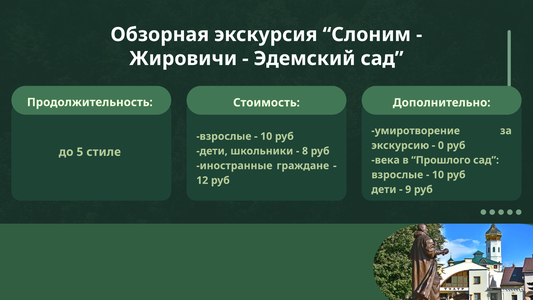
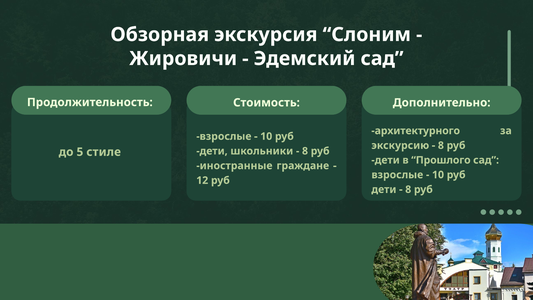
умиротворение: умиротворение -> архитектурного (416, 131)
0: 0 -> 8 (441, 145)
века: века -> дети (386, 160)
9: 9 -> 8 (408, 189)
